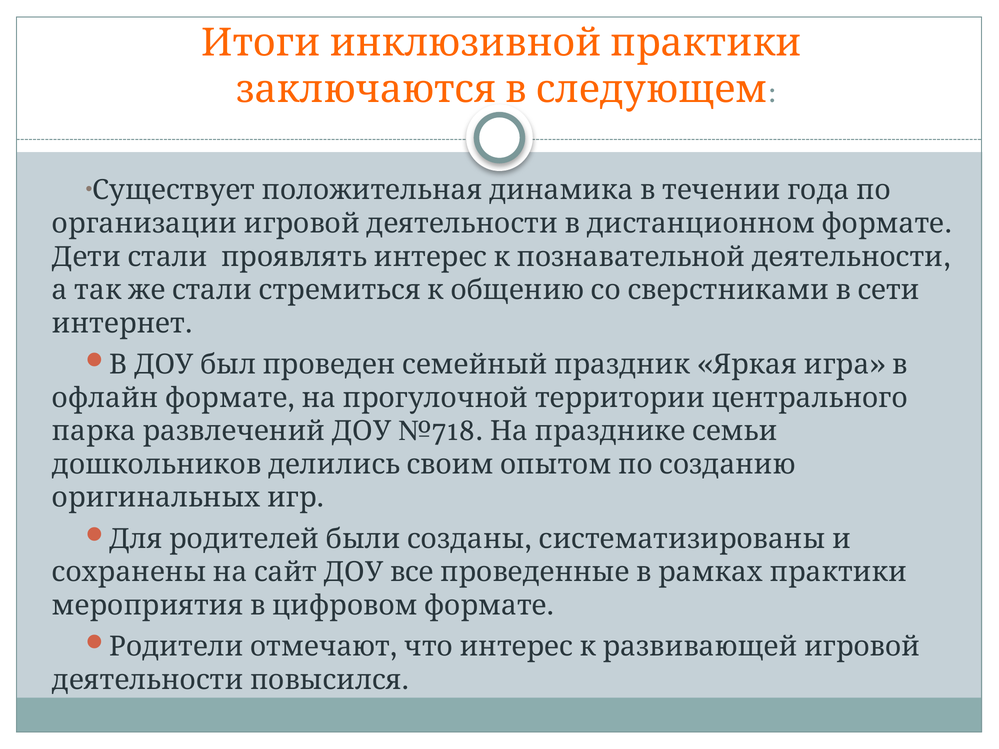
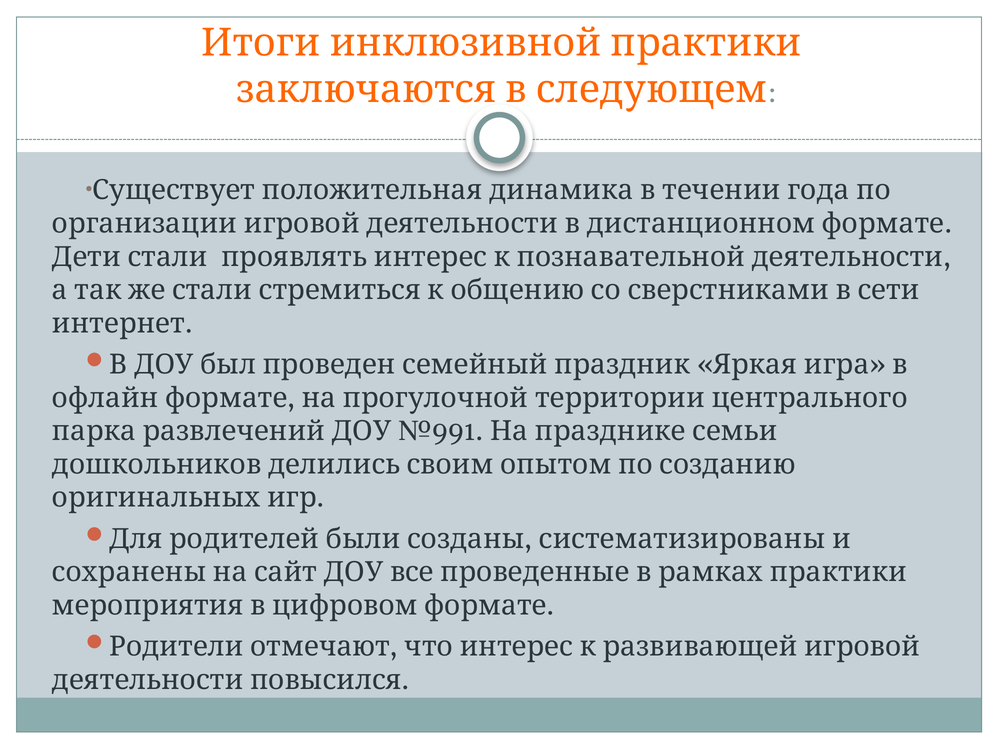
№718: №718 -> №991 (441, 431)
